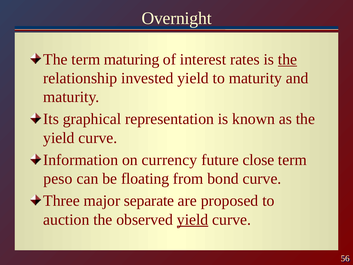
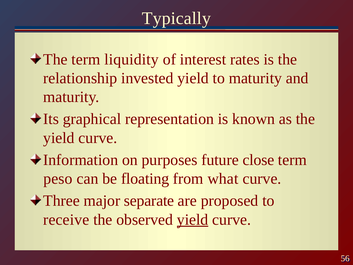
Overnight: Overnight -> Typically (176, 18)
maturing: maturing -> liquidity (132, 59)
the underline: present -> none (288, 59)
currency: currency -> purposes (170, 160)
bond: bond -> what (223, 179)
auction: auction -> receive (66, 219)
